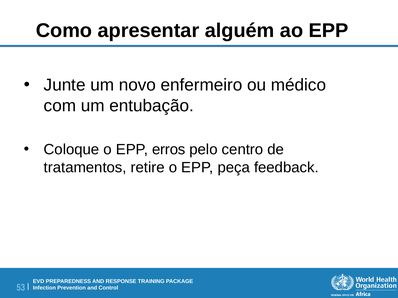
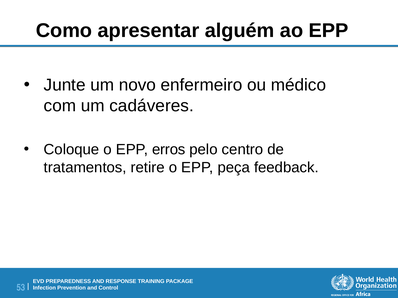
entubação: entubação -> cadáveres (152, 106)
